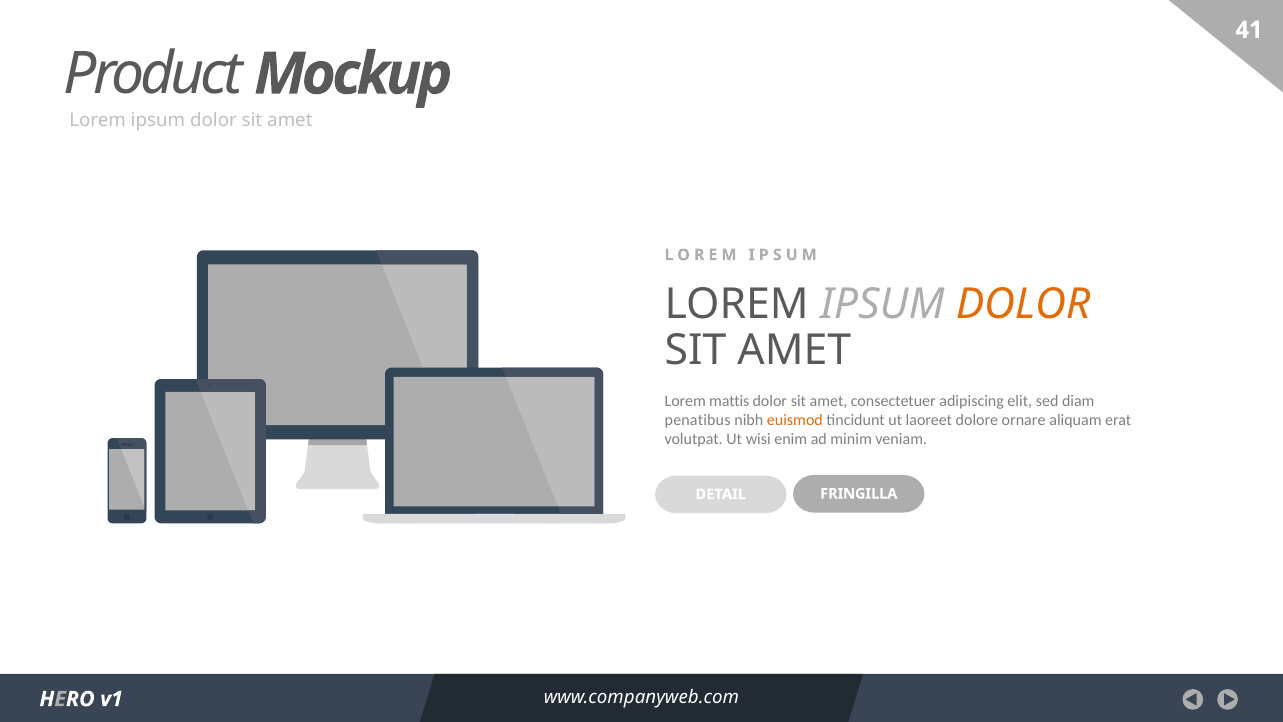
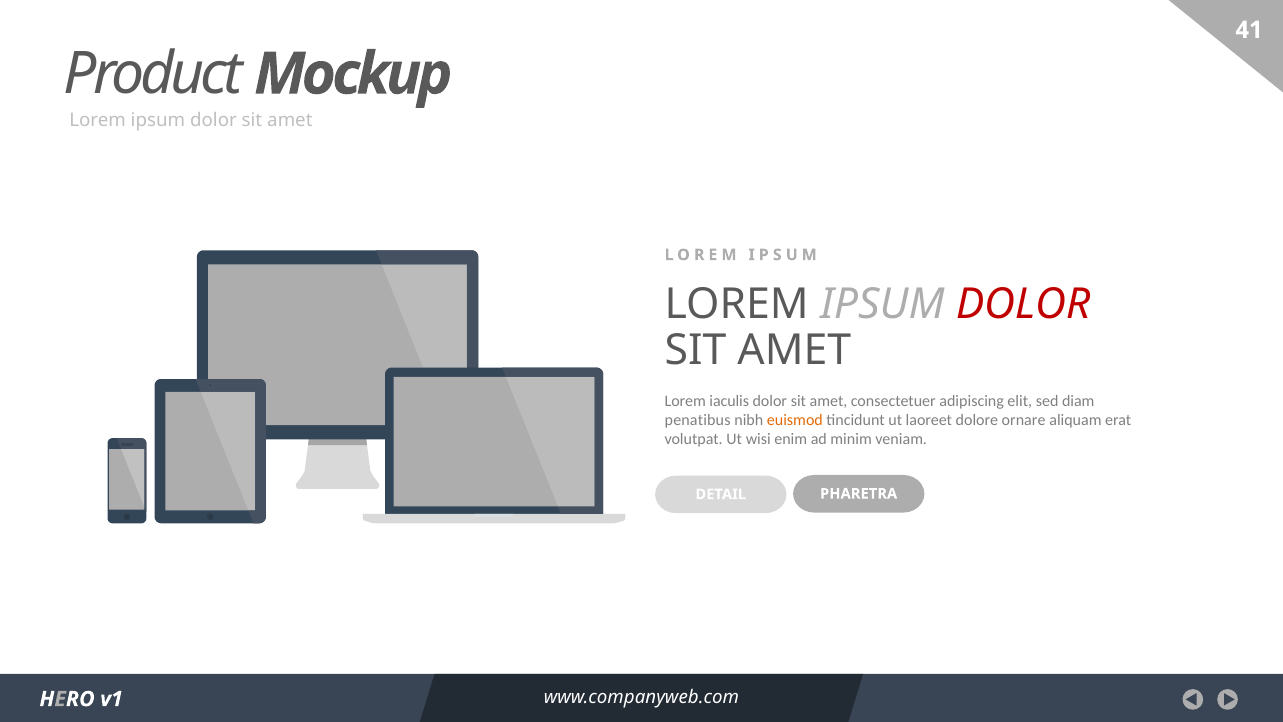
DOLOR colour: orange -> red (1023, 304)
mattis: mattis -> iaculis (729, 401)
FRINGILLA: FRINGILLA -> PHARETRA (859, 493)
